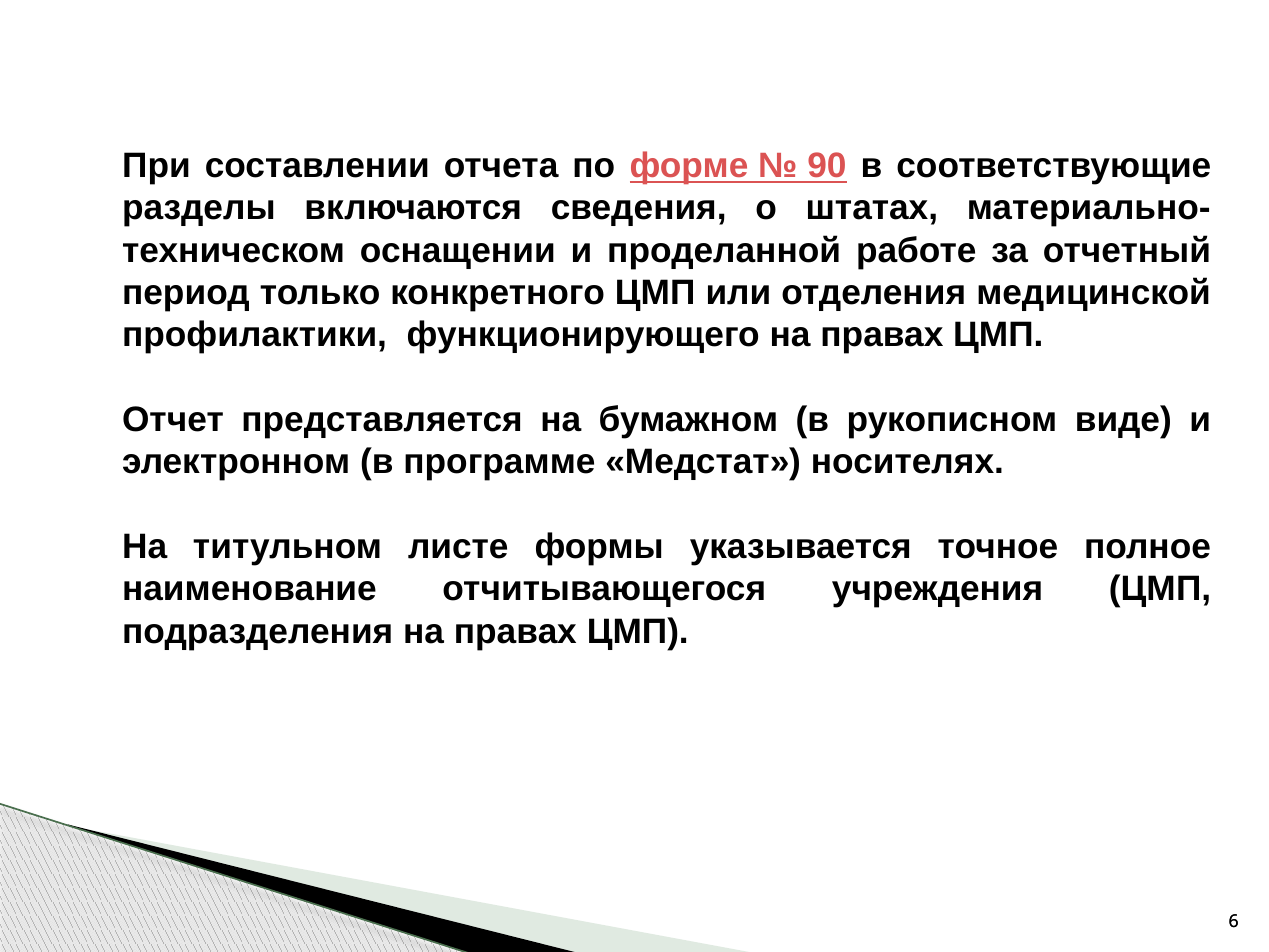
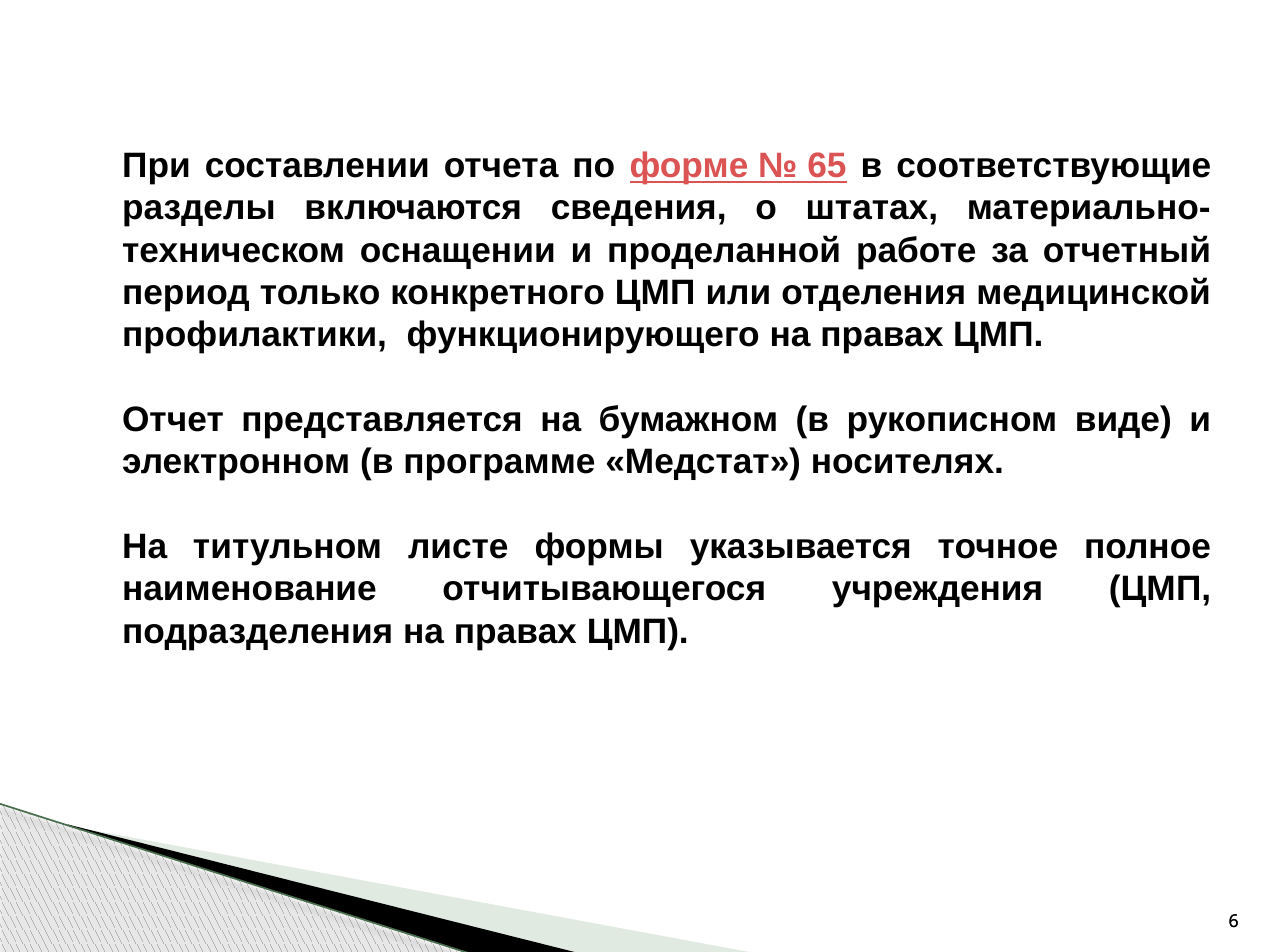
90: 90 -> 65 (827, 166)
